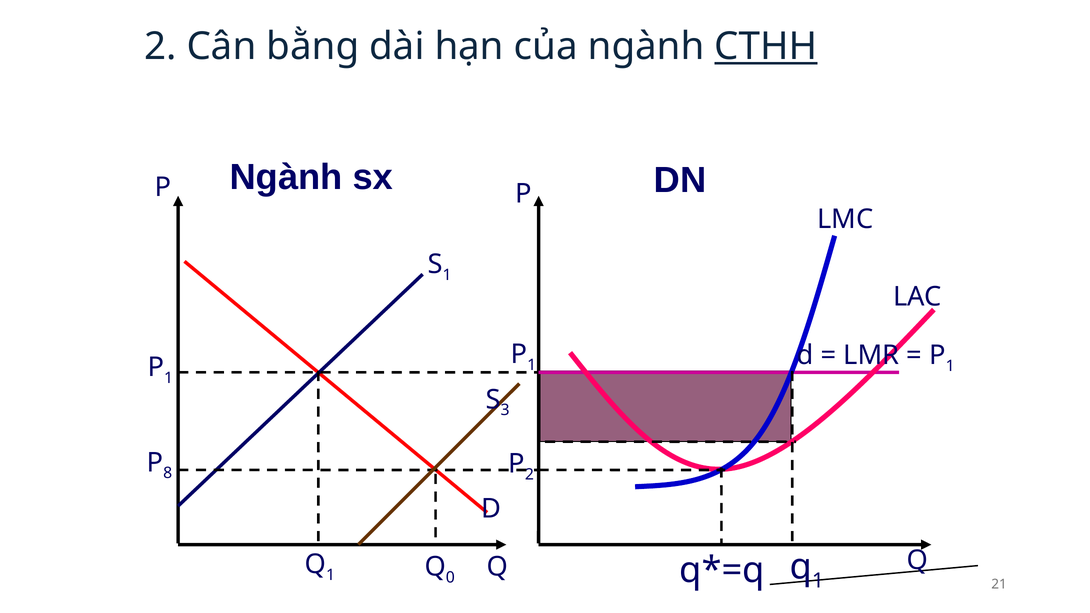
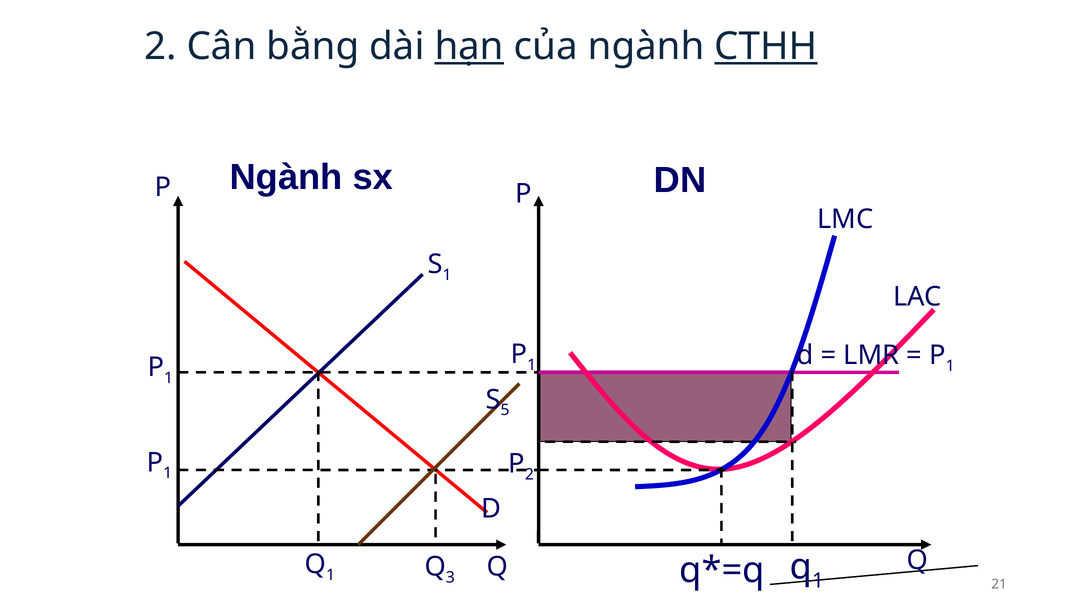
hạn underline: none -> present (469, 47)
3: 3 -> 5 (505, 410)
8: 8 -> 1 (168, 473)
0: 0 -> 3 (450, 578)
